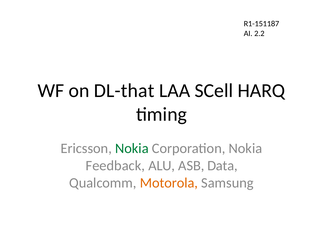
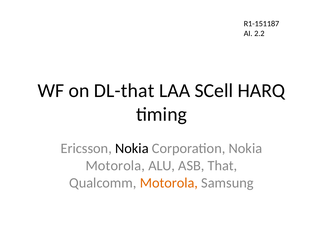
Nokia colour: green -> black (132, 149)
Feedback: Feedback -> Motorola (115, 166)
Data: Data -> That (222, 166)
